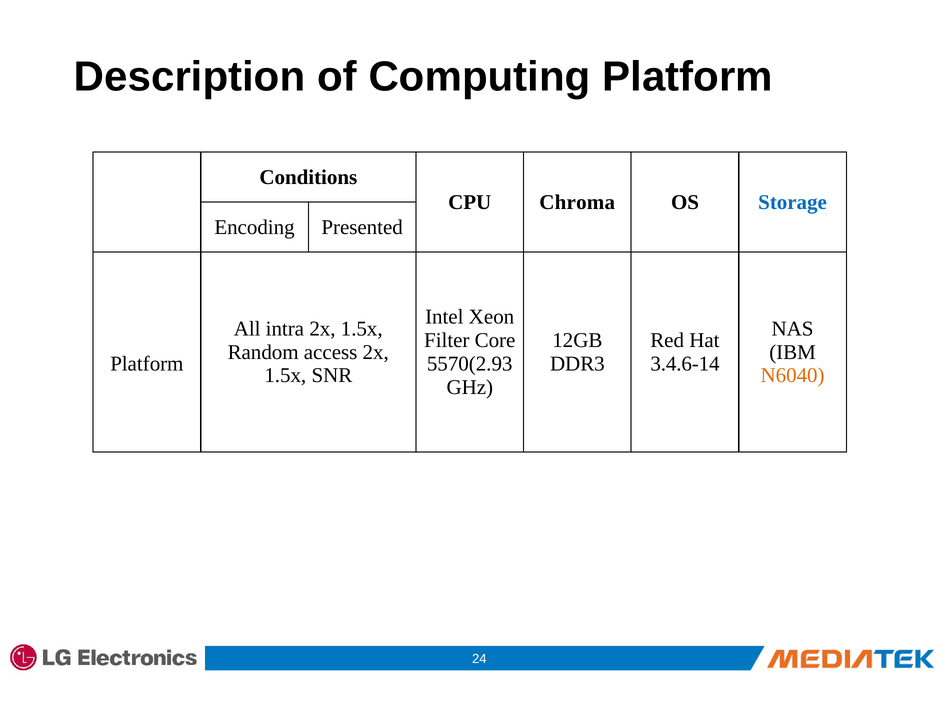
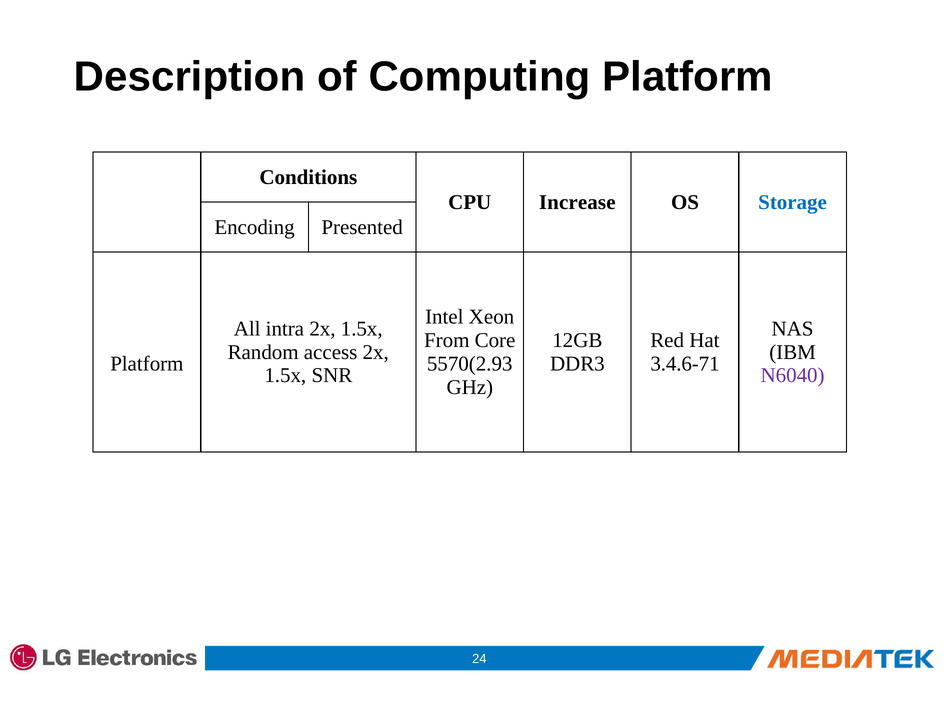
Chroma: Chroma -> Increase (577, 202)
Filter: Filter -> From (447, 341)
3.4.6-14: 3.4.6-14 -> 3.4.6-71 (685, 364)
N6040 colour: orange -> purple (793, 376)
